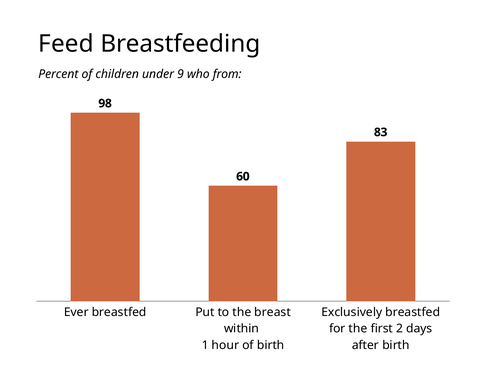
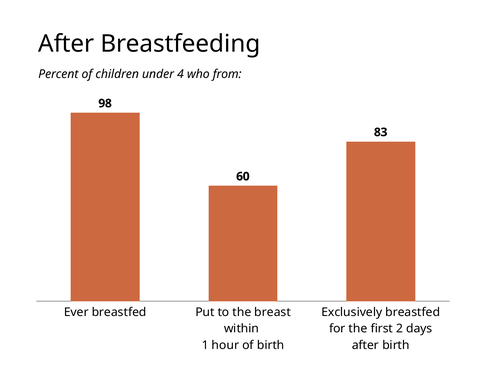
Feed: Feed -> After (66, 44)
9: 9 -> 4 (180, 74)
